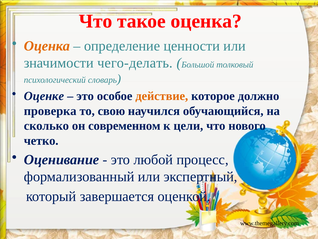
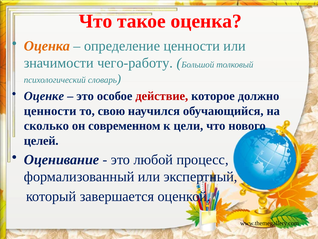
чего-делать: чего-делать -> чего-работу (135, 63)
действие colour: orange -> red (162, 96)
проверка: проверка -> ценности (50, 111)
четко: четко -> целей (41, 140)
